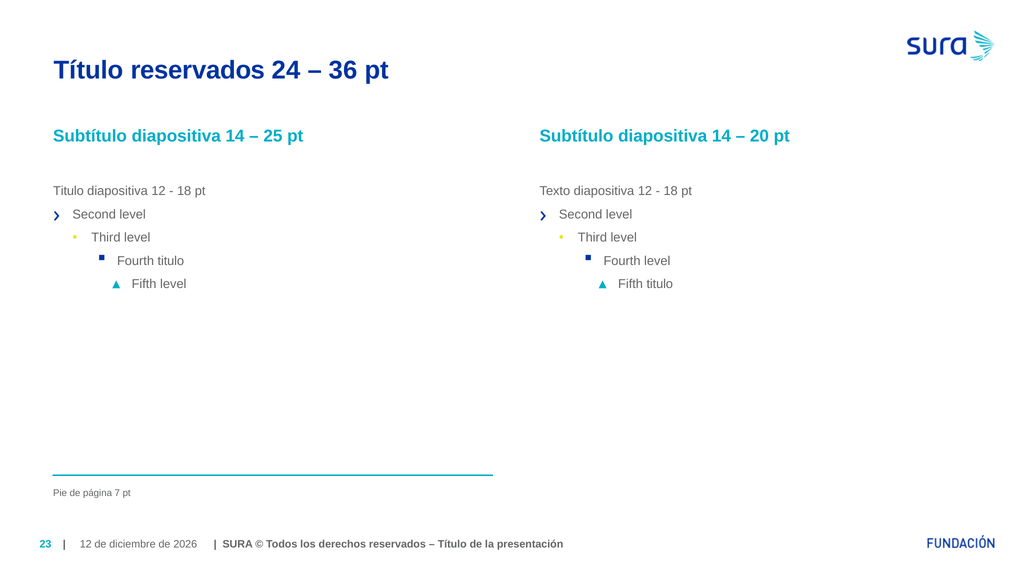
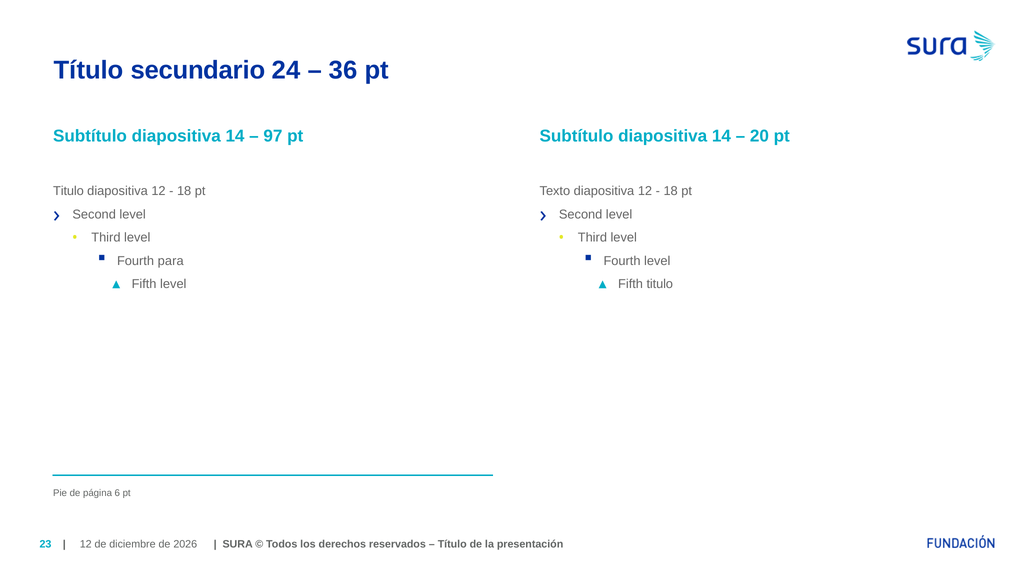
Título reservados: reservados -> secundario (198, 70)
25: 25 -> 97 (273, 136)
Fourth titulo: titulo -> para (171, 261)
7: 7 -> 6 (117, 493)
